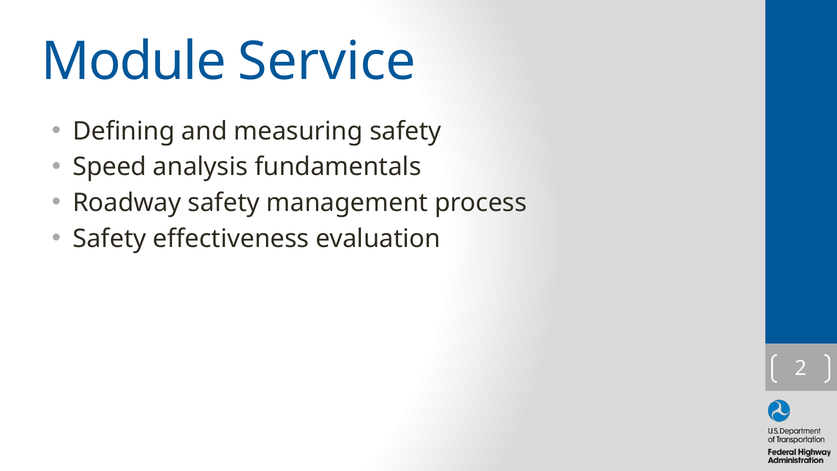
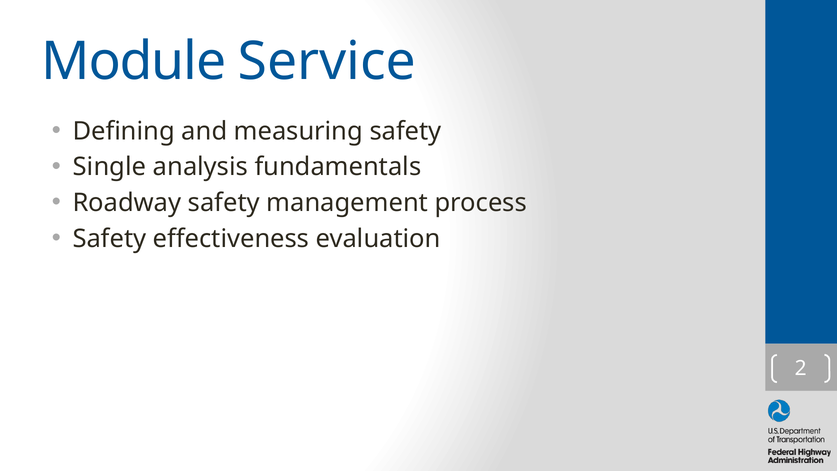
Speed: Speed -> Single (110, 167)
